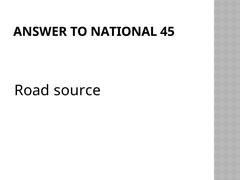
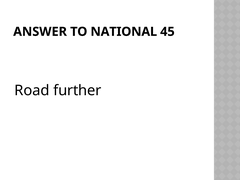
source: source -> further (77, 90)
